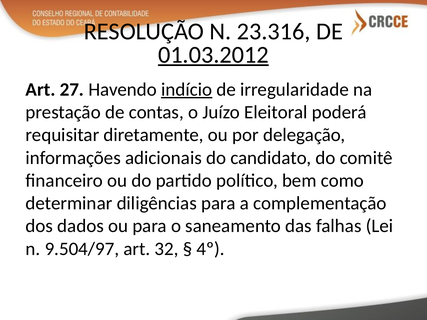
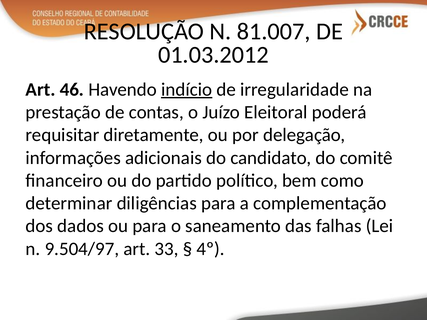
23.316: 23.316 -> 81.007 (274, 31)
01.03.2012 underline: present -> none (213, 55)
27: 27 -> 46 (72, 90)
32: 32 -> 33 (167, 249)
